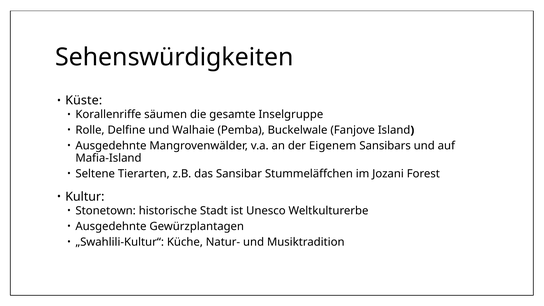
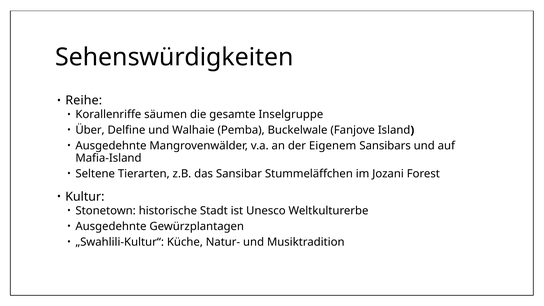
Küste: Küste -> Reihe (84, 100)
Rolle: Rolle -> Über (90, 130)
